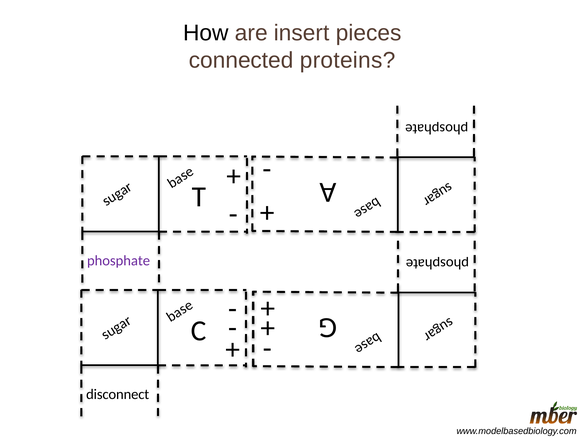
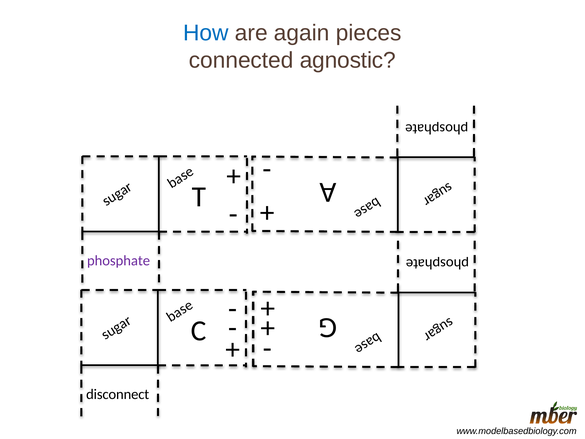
How colour: black -> blue (206, 33)
insert: insert -> again (302, 33)
proteins: proteins -> agnostic (348, 60)
